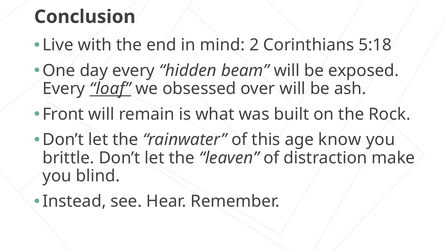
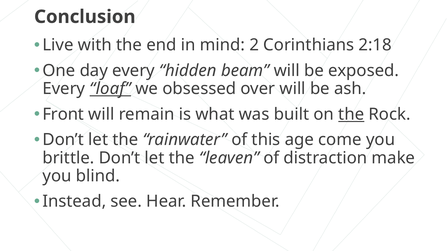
5:18: 5:18 -> 2:18 (375, 45)
the underline: none -> present (351, 114)
know: know -> come (340, 140)
